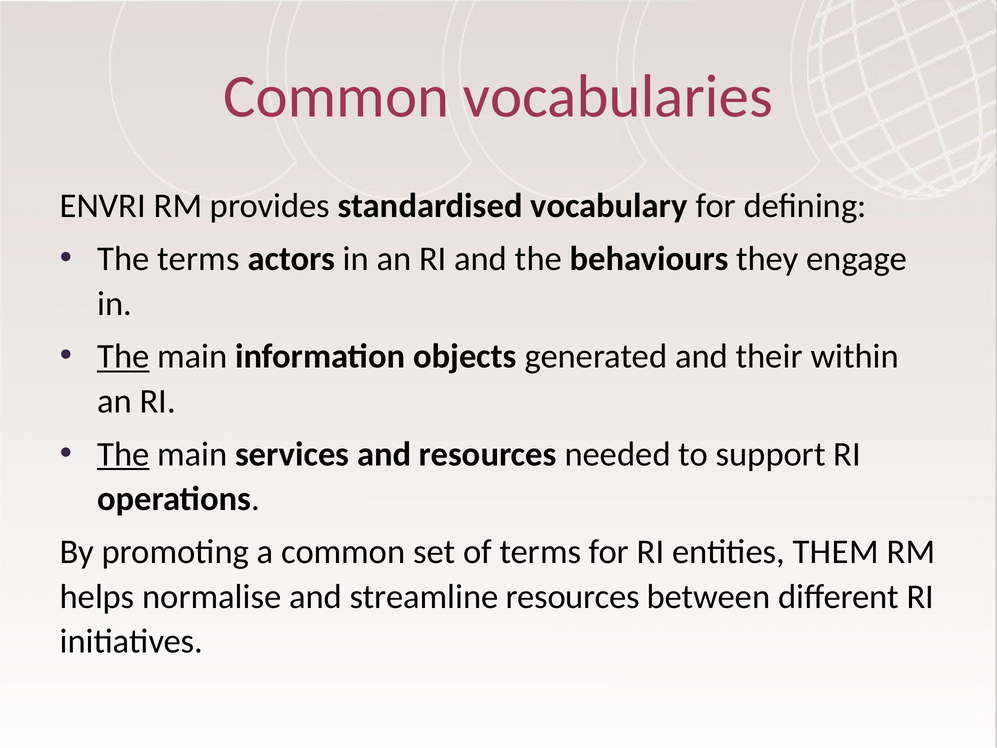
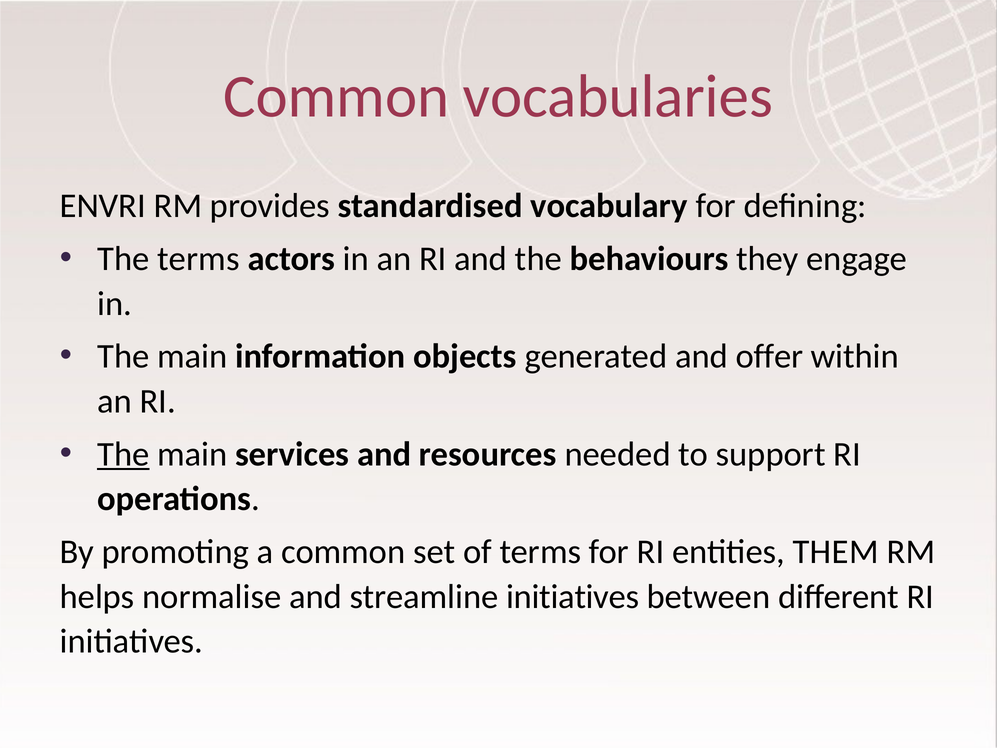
The underline: present -> none (123, 356)
their: their -> offer (769, 356)
streamline resources: resources -> initiatives (573, 596)
